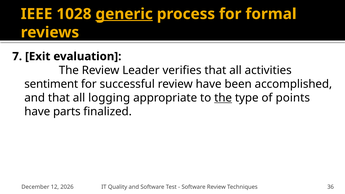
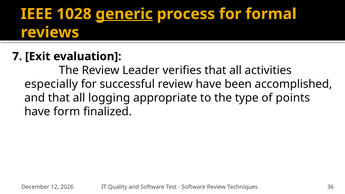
sentiment: sentiment -> especially (51, 84)
the underline: present -> none (223, 98)
parts: parts -> form (67, 112)
